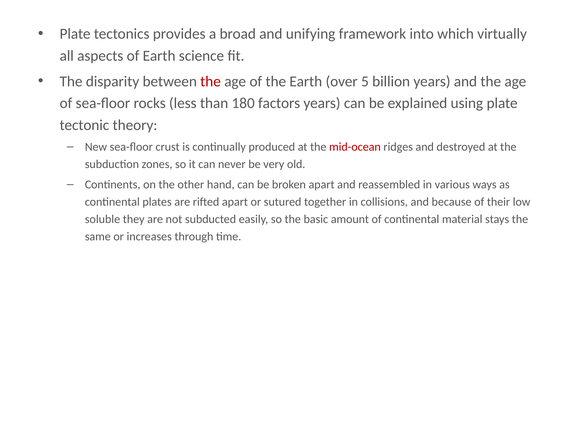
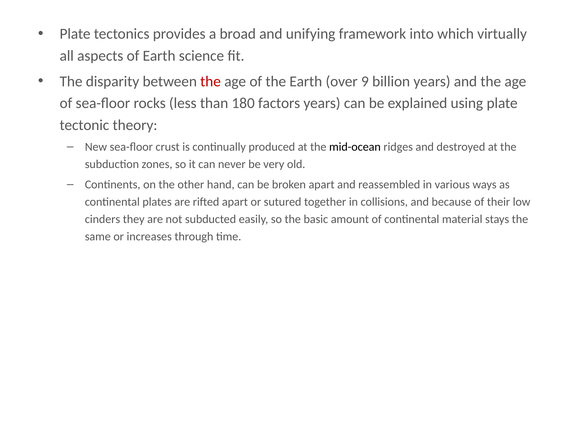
5: 5 -> 9 (365, 81)
mid-ocean colour: red -> black (355, 147)
soluble: soluble -> cinders (102, 219)
